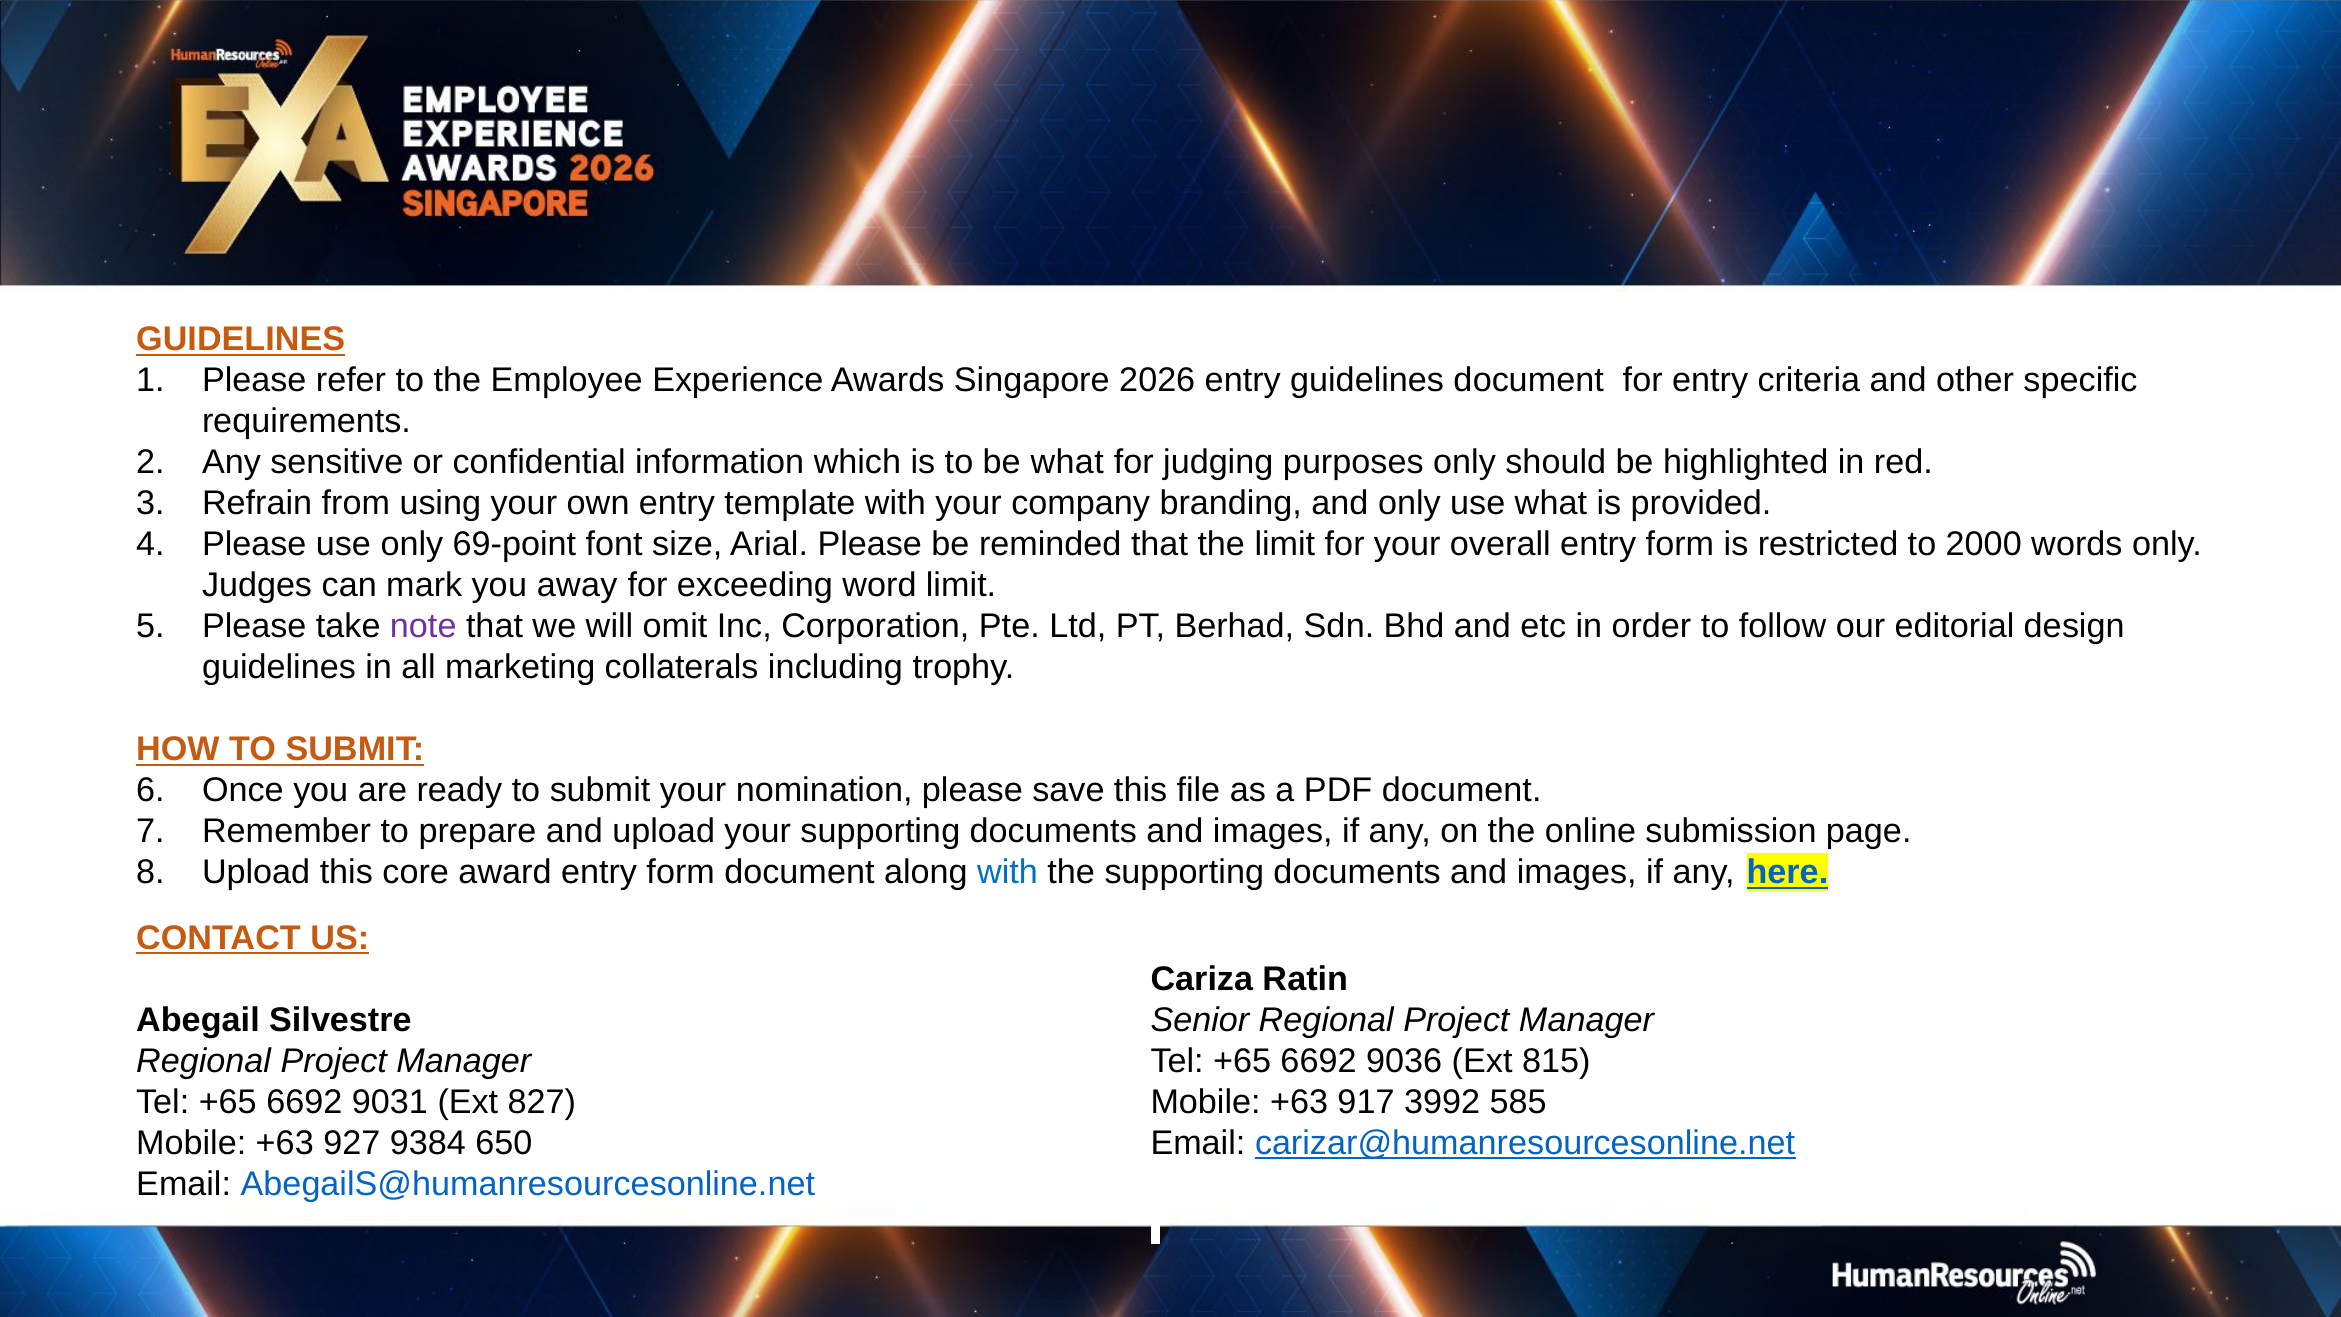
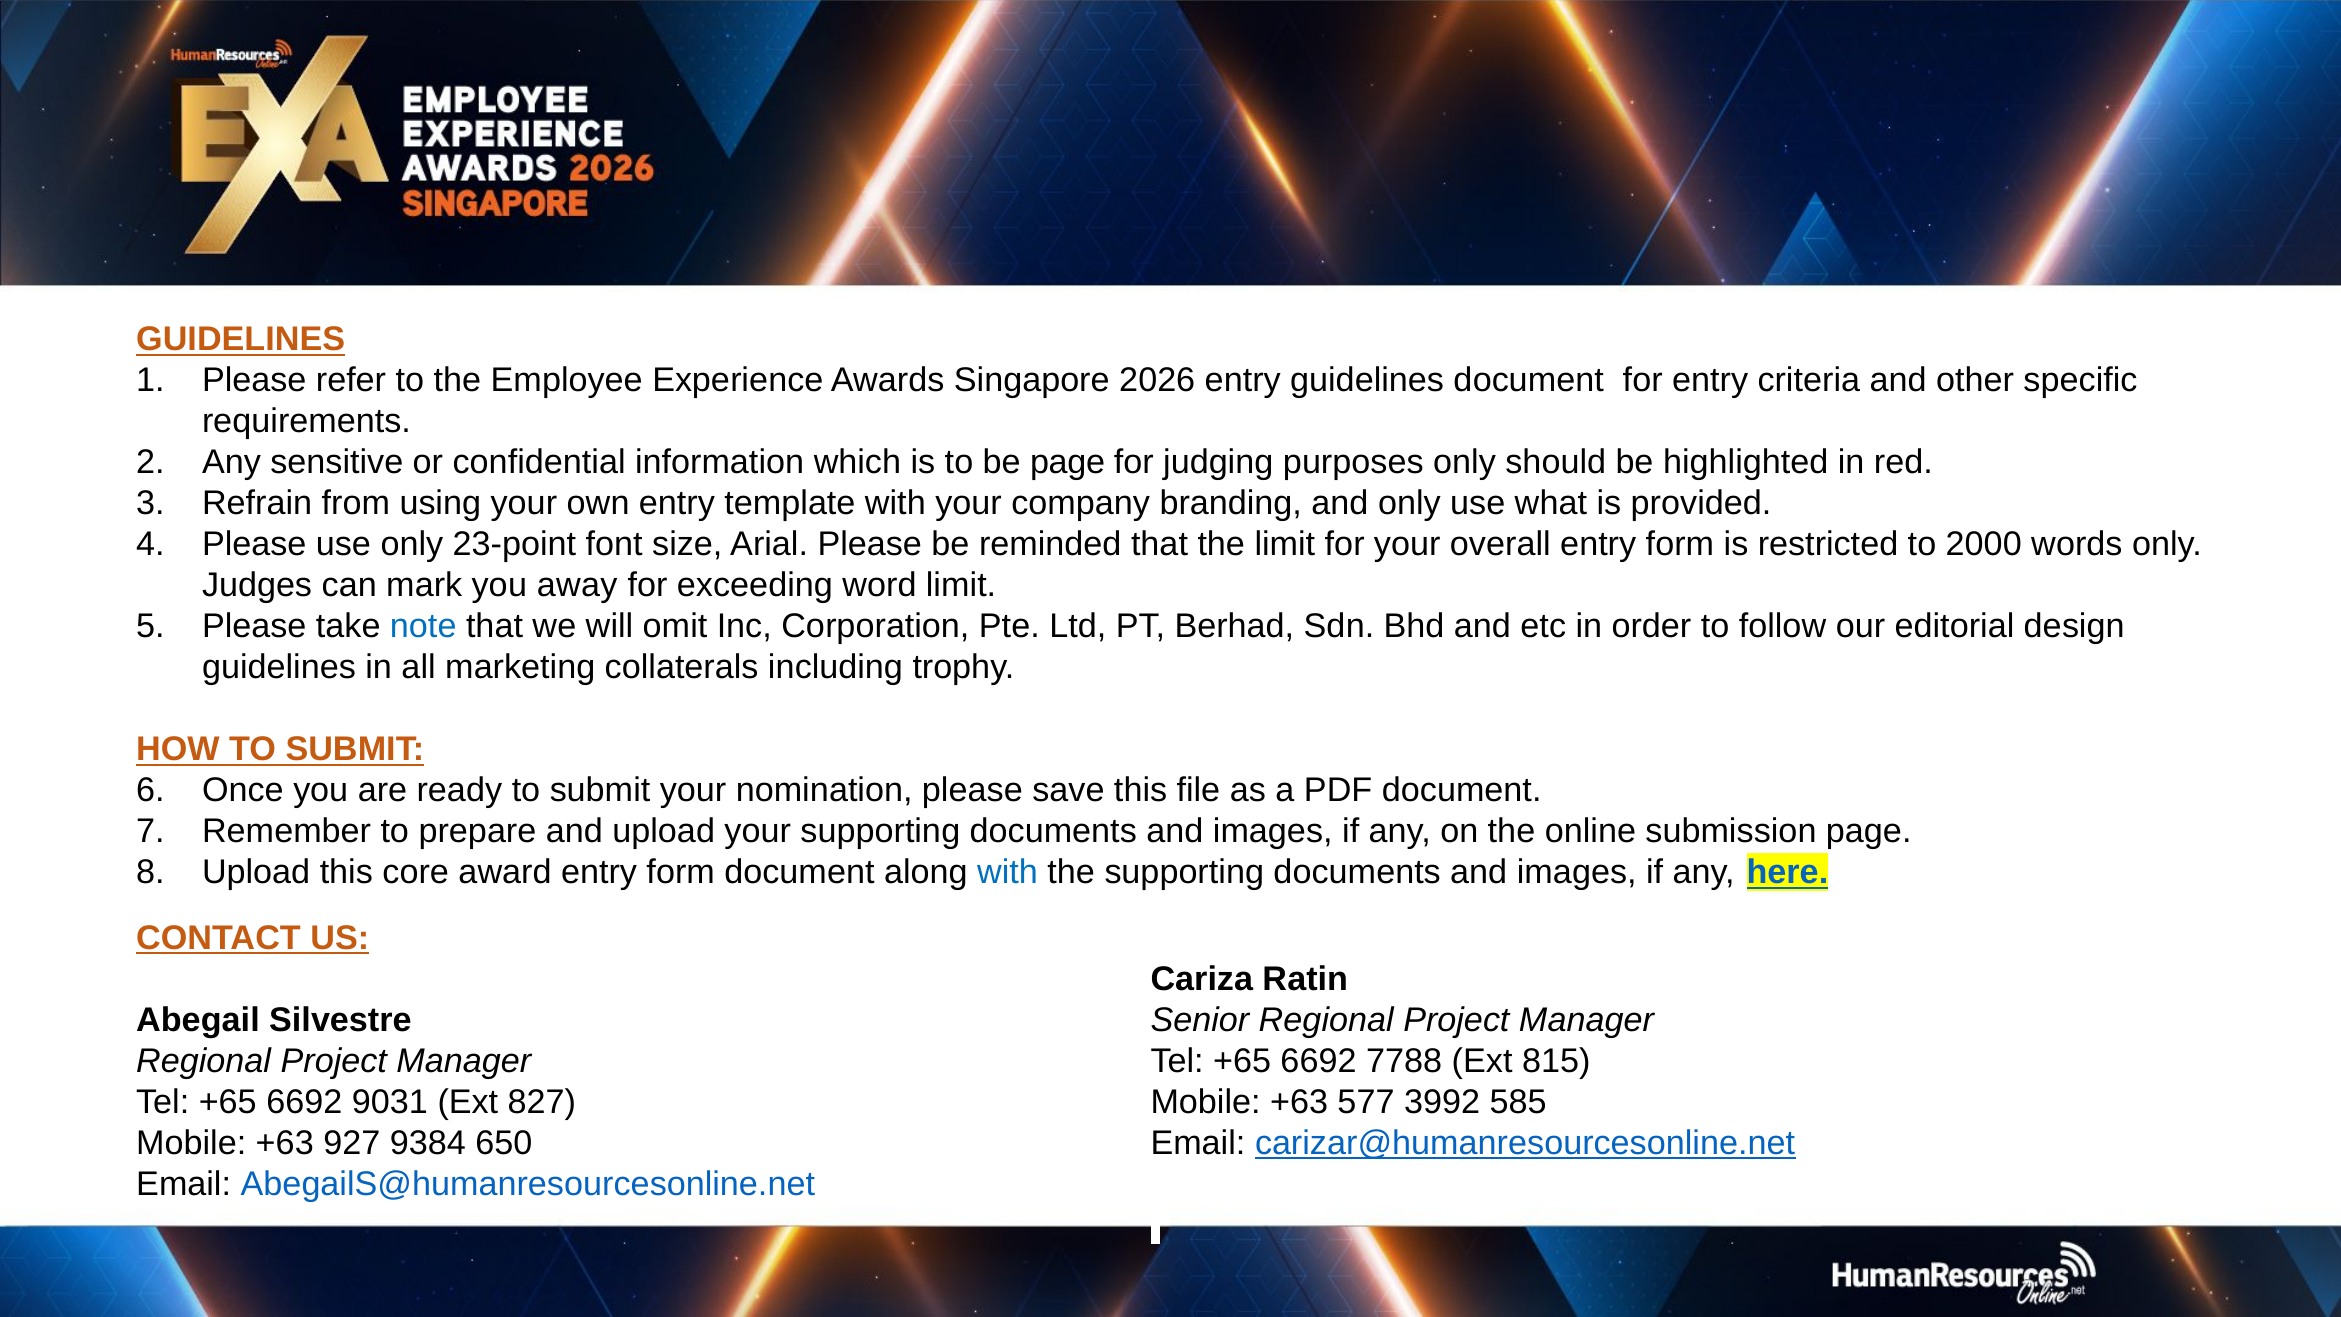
be what: what -> page (1068, 463)
69-point: 69-point -> 23-point (514, 545)
note colour: purple -> blue (423, 627)
9036: 9036 -> 7788 (1404, 1061)
917: 917 -> 577 (1366, 1102)
